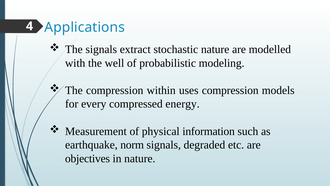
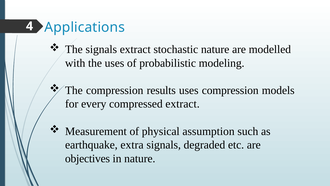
the well: well -> uses (114, 63)
within: within -> results (161, 90)
compressed energy: energy -> extract (183, 104)
information: information -> assumption (209, 131)
norm: norm -> extra (132, 145)
